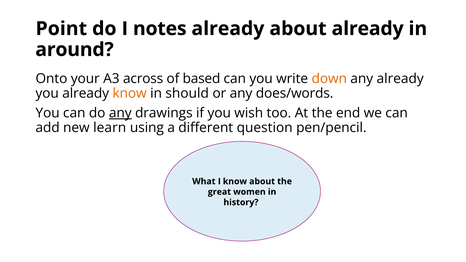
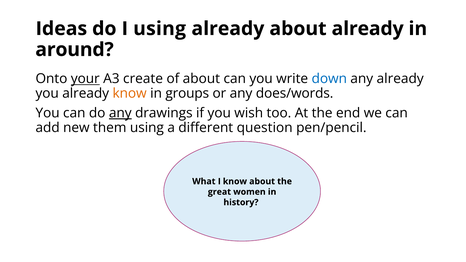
Point: Point -> Ideas (61, 29)
I notes: notes -> using (160, 29)
your underline: none -> present (85, 79)
across: across -> create (143, 79)
of based: based -> about (201, 79)
down colour: orange -> blue (329, 79)
should: should -> groups (187, 93)
learn: learn -> them (110, 128)
